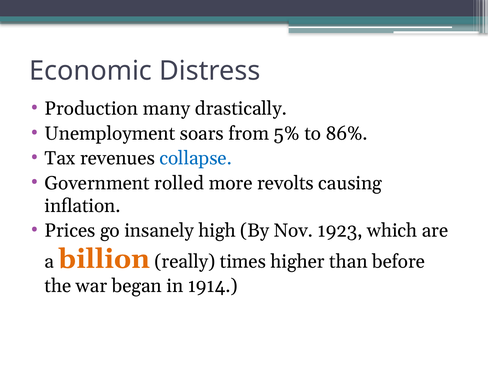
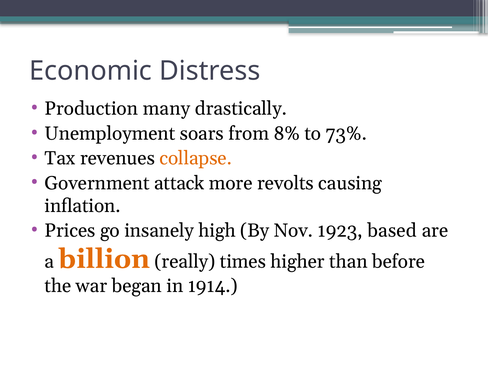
5%: 5% -> 8% (287, 133)
86%: 86% -> 73% (346, 133)
collapse colour: blue -> orange (196, 158)
rolled: rolled -> attack (179, 183)
which: which -> based (392, 231)
